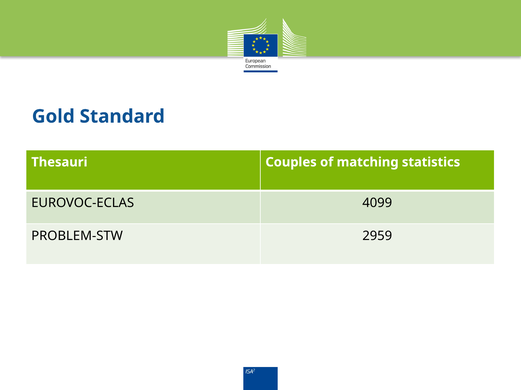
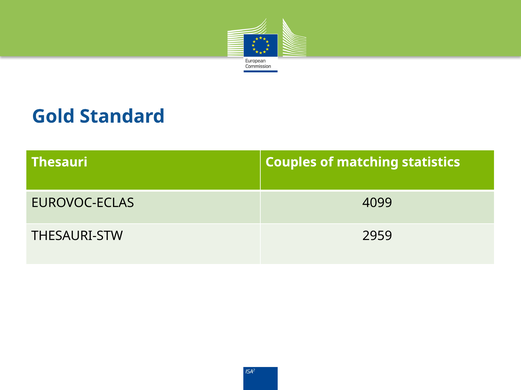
PROBLEM-STW: PROBLEM-STW -> THESAURI-STW (77, 236)
